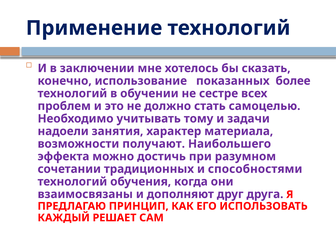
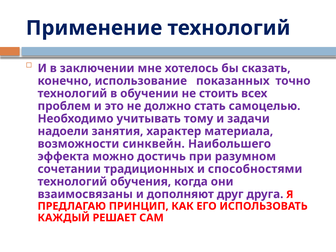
более: более -> точно (293, 81)
сестре: сестре -> стоить (219, 93)
получают: получают -> синквейн (154, 144)
